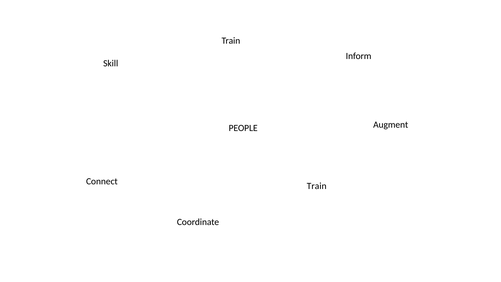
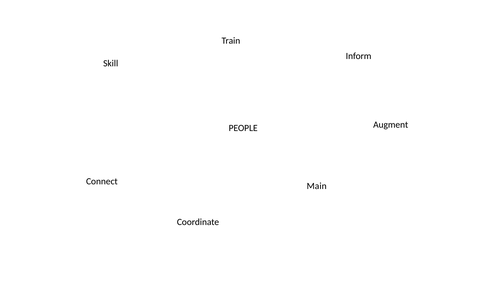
Train: Train -> Main (317, 186)
